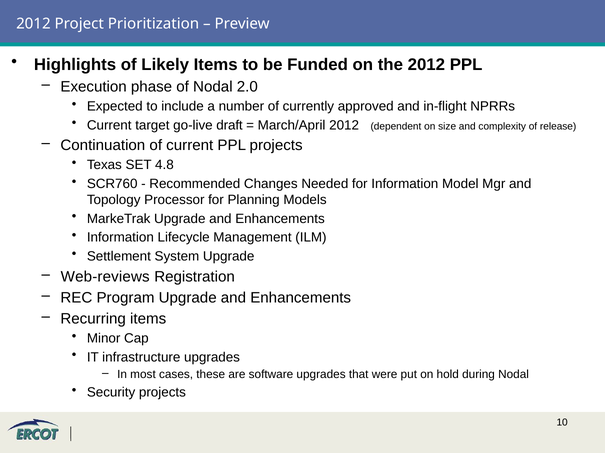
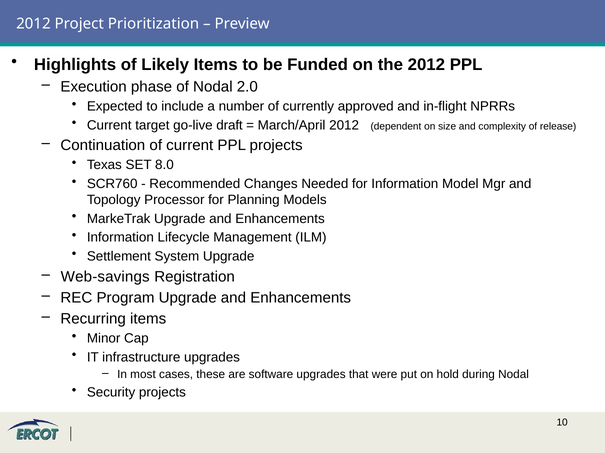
4.8: 4.8 -> 8.0 (164, 165)
Web-reviews: Web-reviews -> Web-savings (105, 277)
